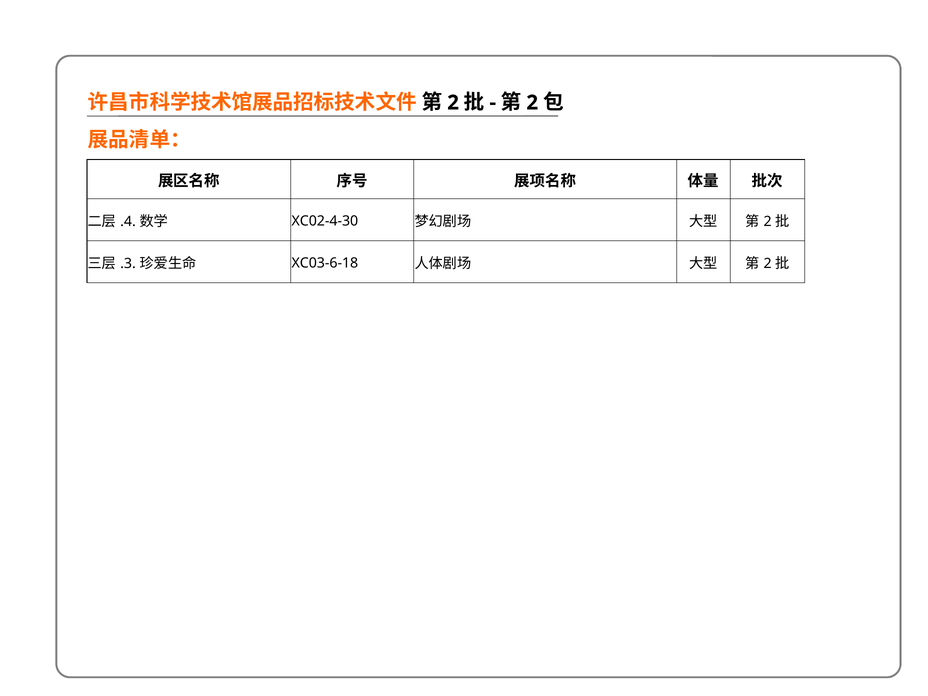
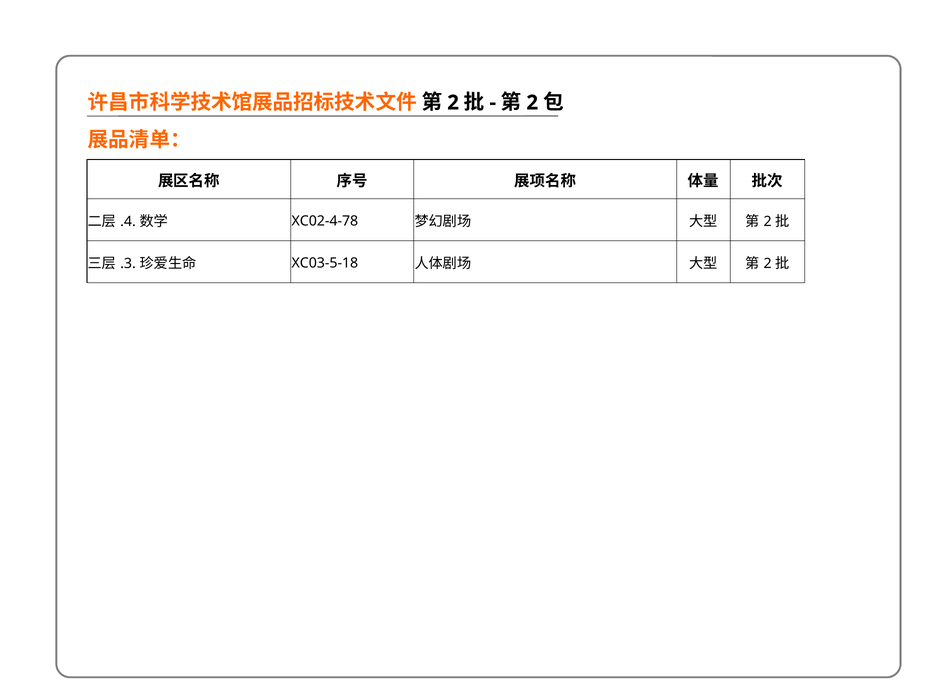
XC02-4-30: XC02-4-30 -> XC02-4-78 (325, 221)
XC03-6-18: XC03-6-18 -> XC03-5-18 (325, 263)
